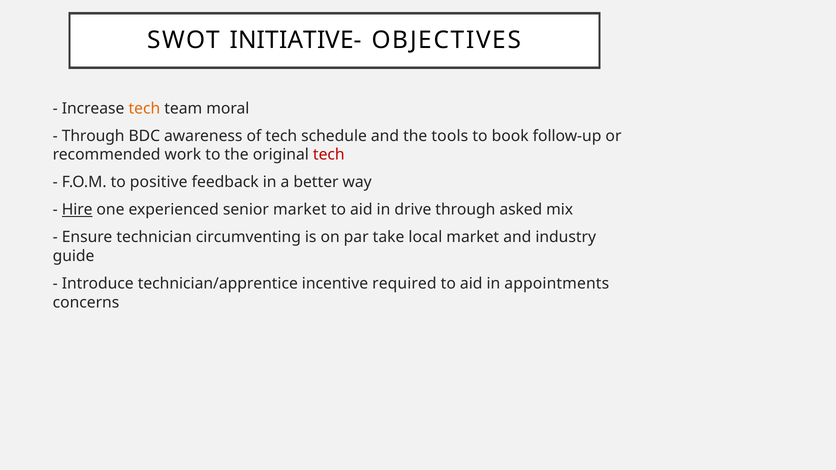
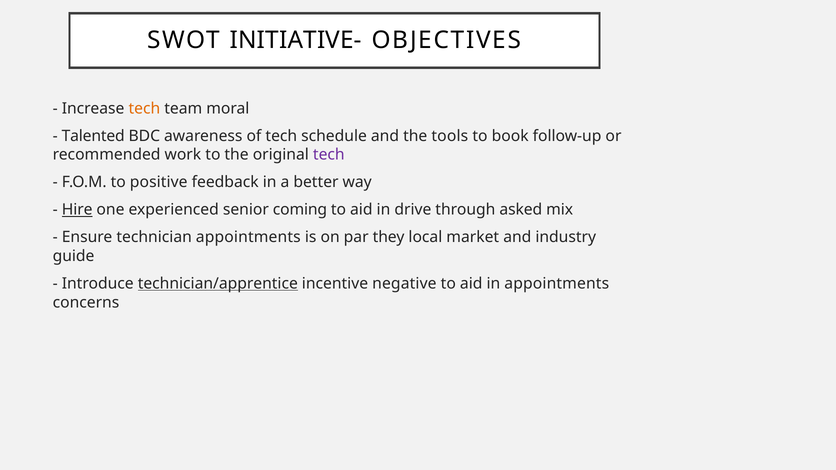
Through: Through -> Talented (93, 136)
tech colour: red -> purple (329, 155)
senior market: market -> coming (300, 210)
technician circumventing: circumventing -> appointments (248, 237)
take: take -> they (389, 237)
technician/apprentice underline: none -> present (218, 284)
required: required -> negative (404, 284)
